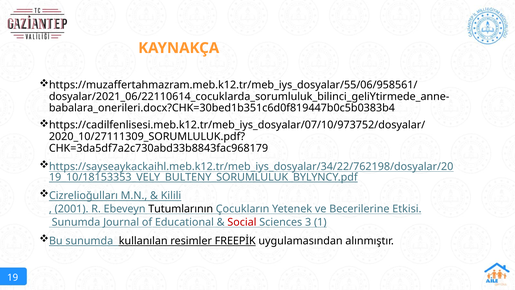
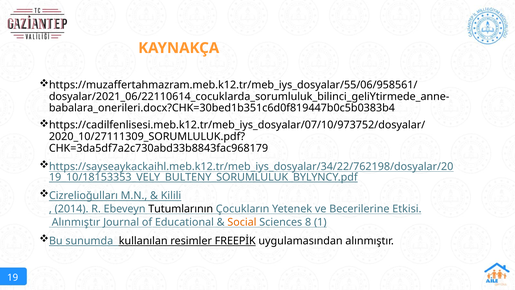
2001: 2001 -> 2014 (72, 209)
Sunumda: Sunumda -> Alınmıştır (76, 222)
Social colour: red -> orange (242, 222)
3: 3 -> 8 (308, 222)
